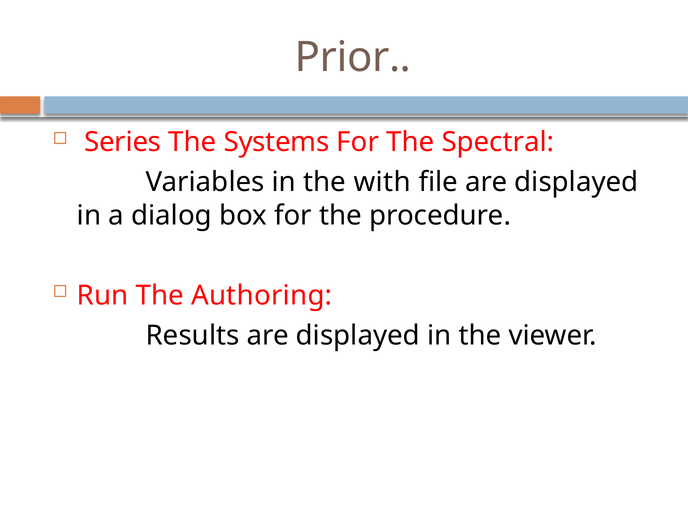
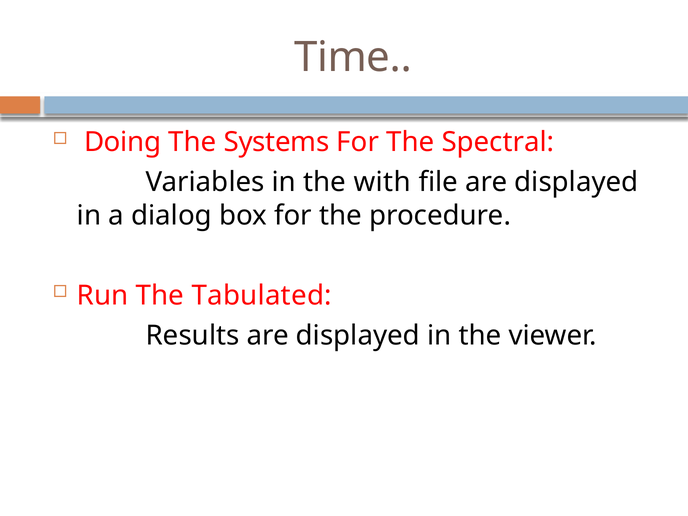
Prior: Prior -> Time (353, 57)
Series: Series -> Doing (123, 142)
Authoring: Authoring -> Tabulated (262, 295)
